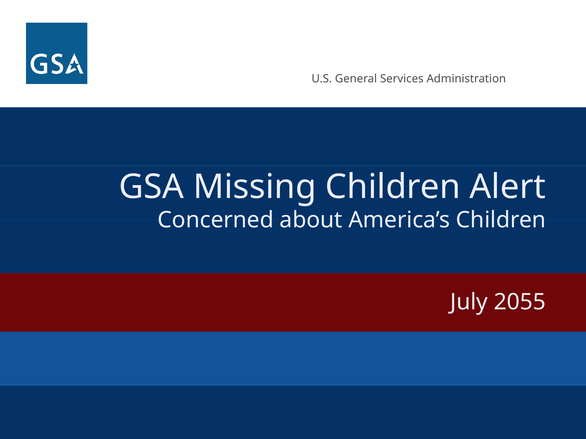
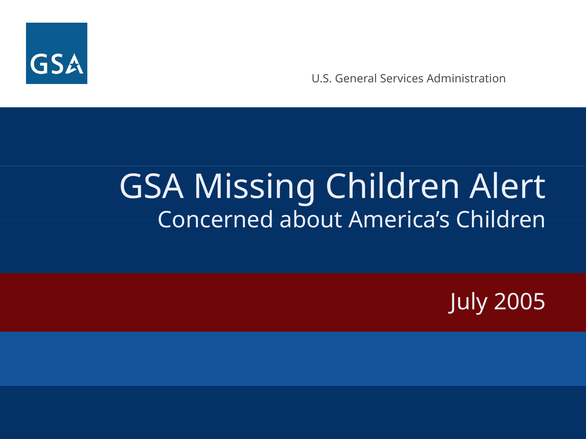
2055: 2055 -> 2005 (520, 302)
